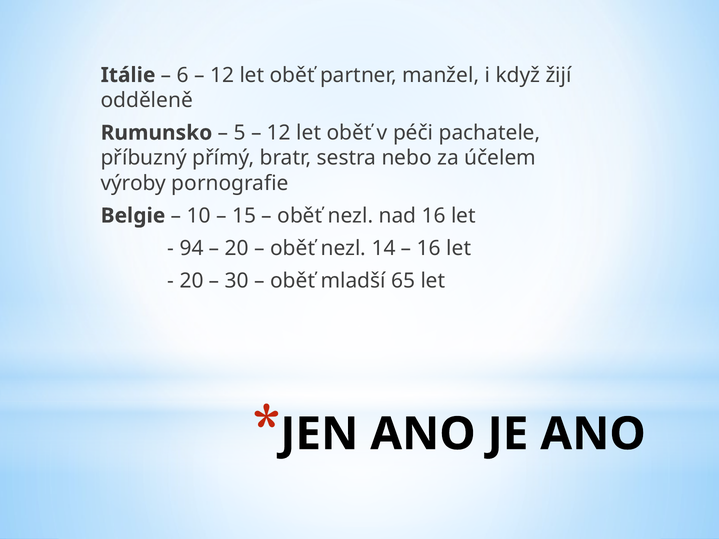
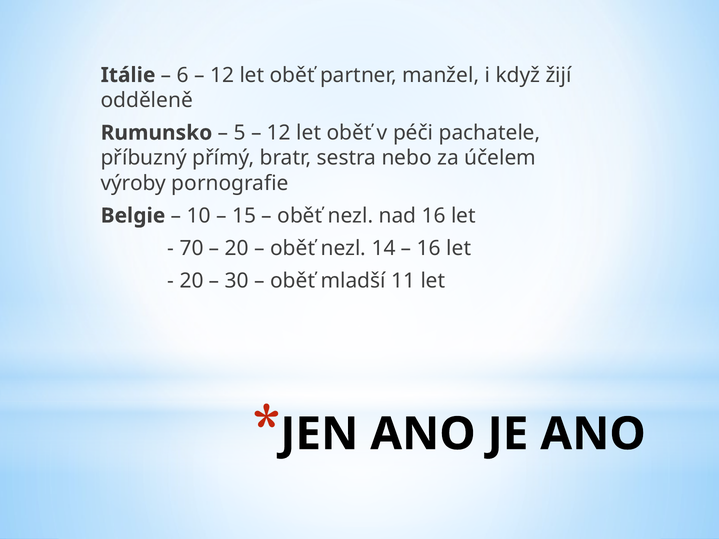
94: 94 -> 70 (192, 248)
65: 65 -> 11 (403, 281)
